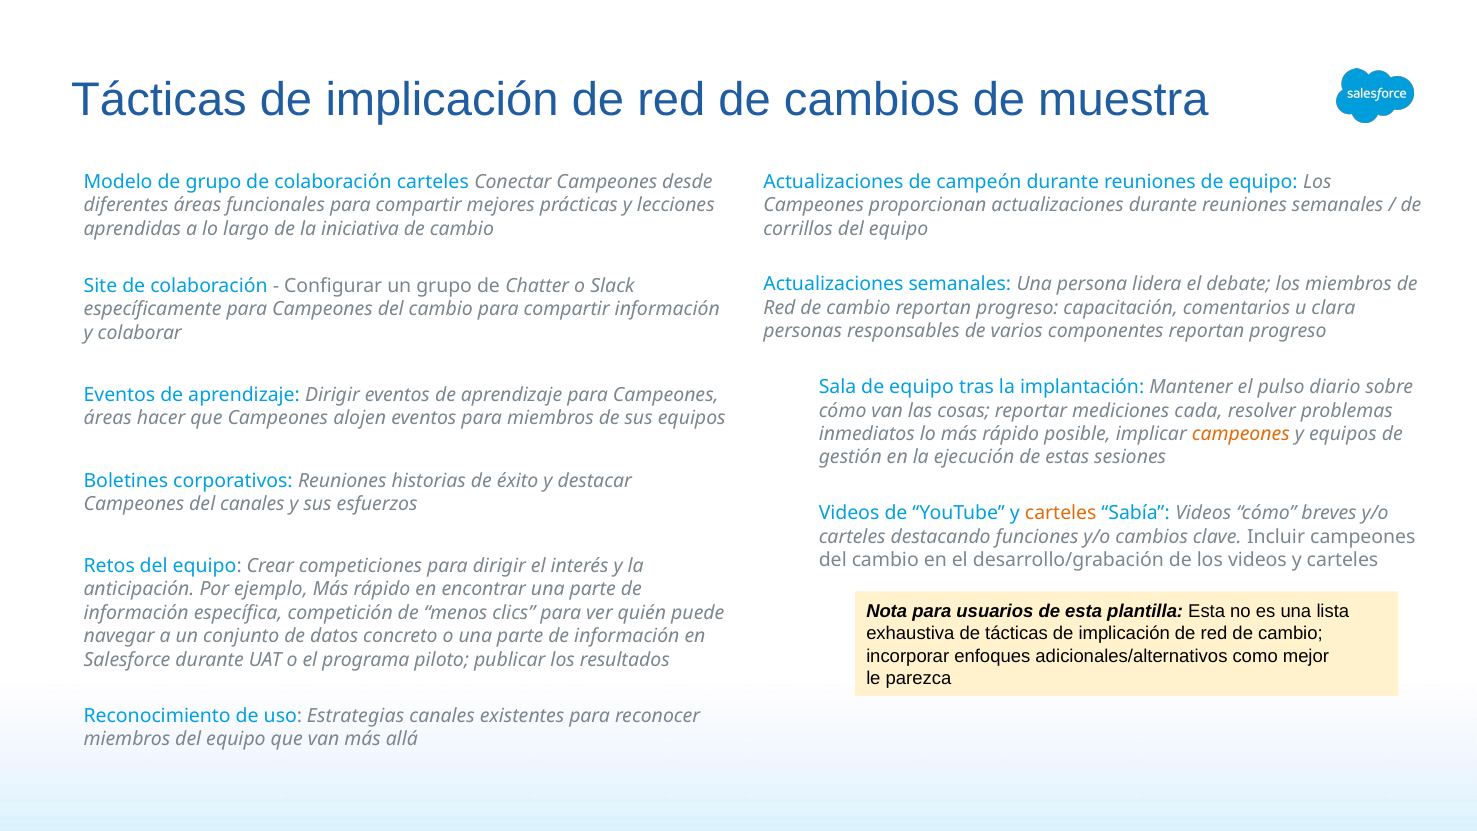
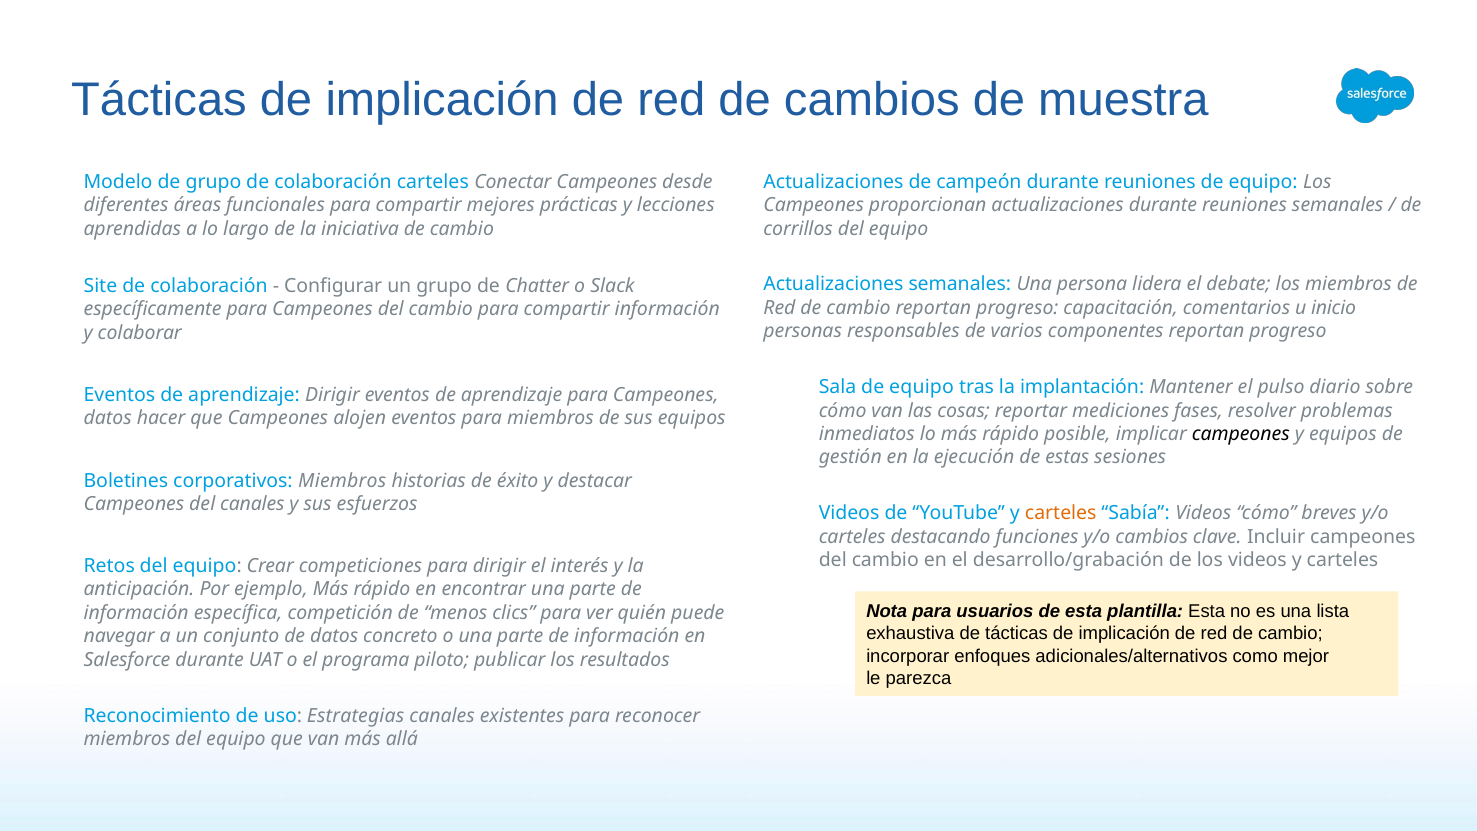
clara: clara -> inicio (1334, 308)
cada: cada -> fases (1199, 411)
áreas: áreas -> datos (108, 418)
campeones colour: orange -> black (1241, 434)
corporativos Reuniones: Reuniones -> Miembros (342, 481)
